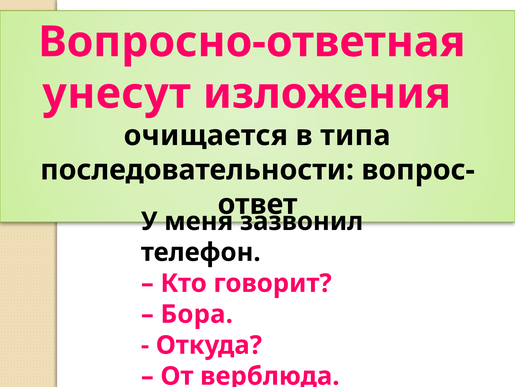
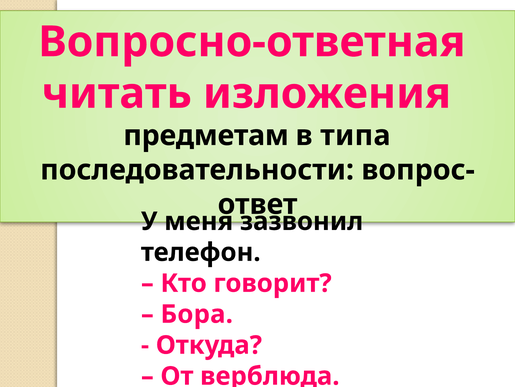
унесут: унесут -> читать (117, 93)
очищается: очищается -> предметам (206, 135)
